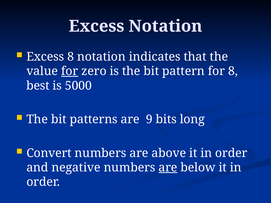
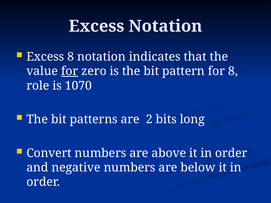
best: best -> role (38, 86)
5000: 5000 -> 1070 (78, 86)
9: 9 -> 2 (149, 120)
are underline: present -> none (168, 168)
